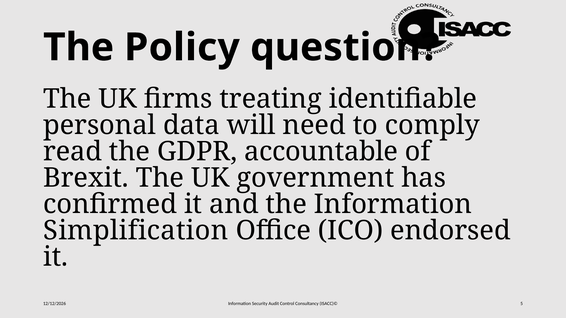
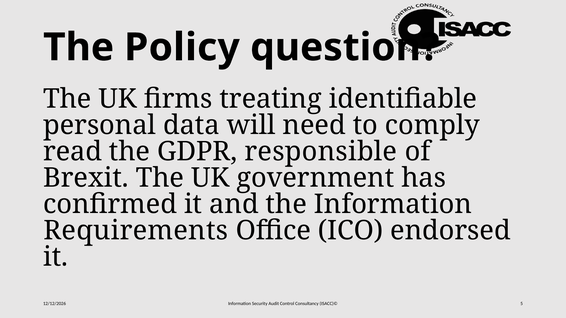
accountable: accountable -> responsible (321, 152)
Simplification: Simplification -> Requirements (136, 231)
